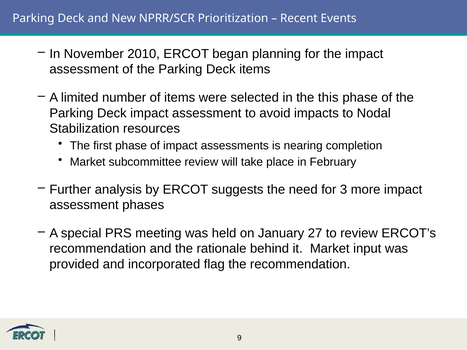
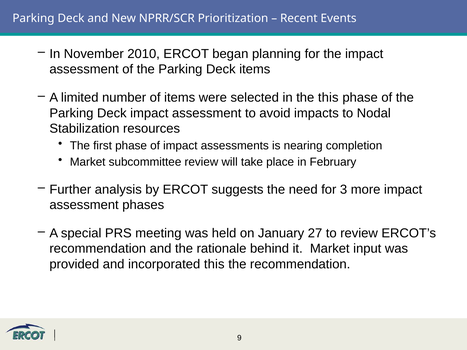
incorporated flag: flag -> this (214, 264)
